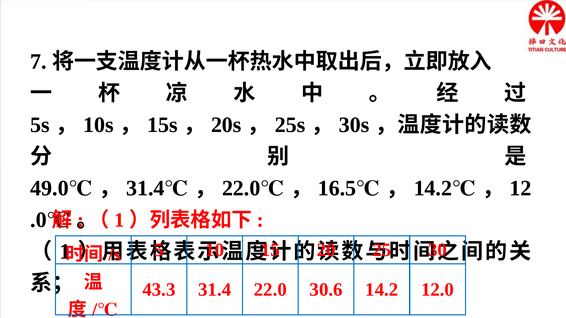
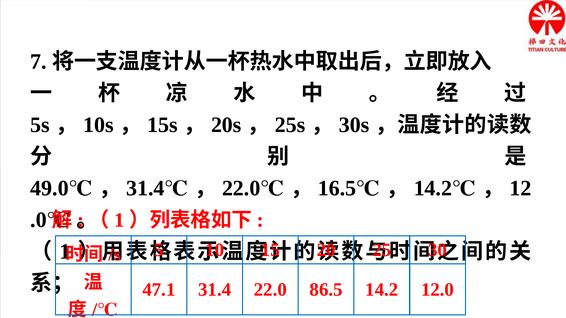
43.3: 43.3 -> 47.1 (159, 290)
30.6: 30.6 -> 86.5 (326, 290)
